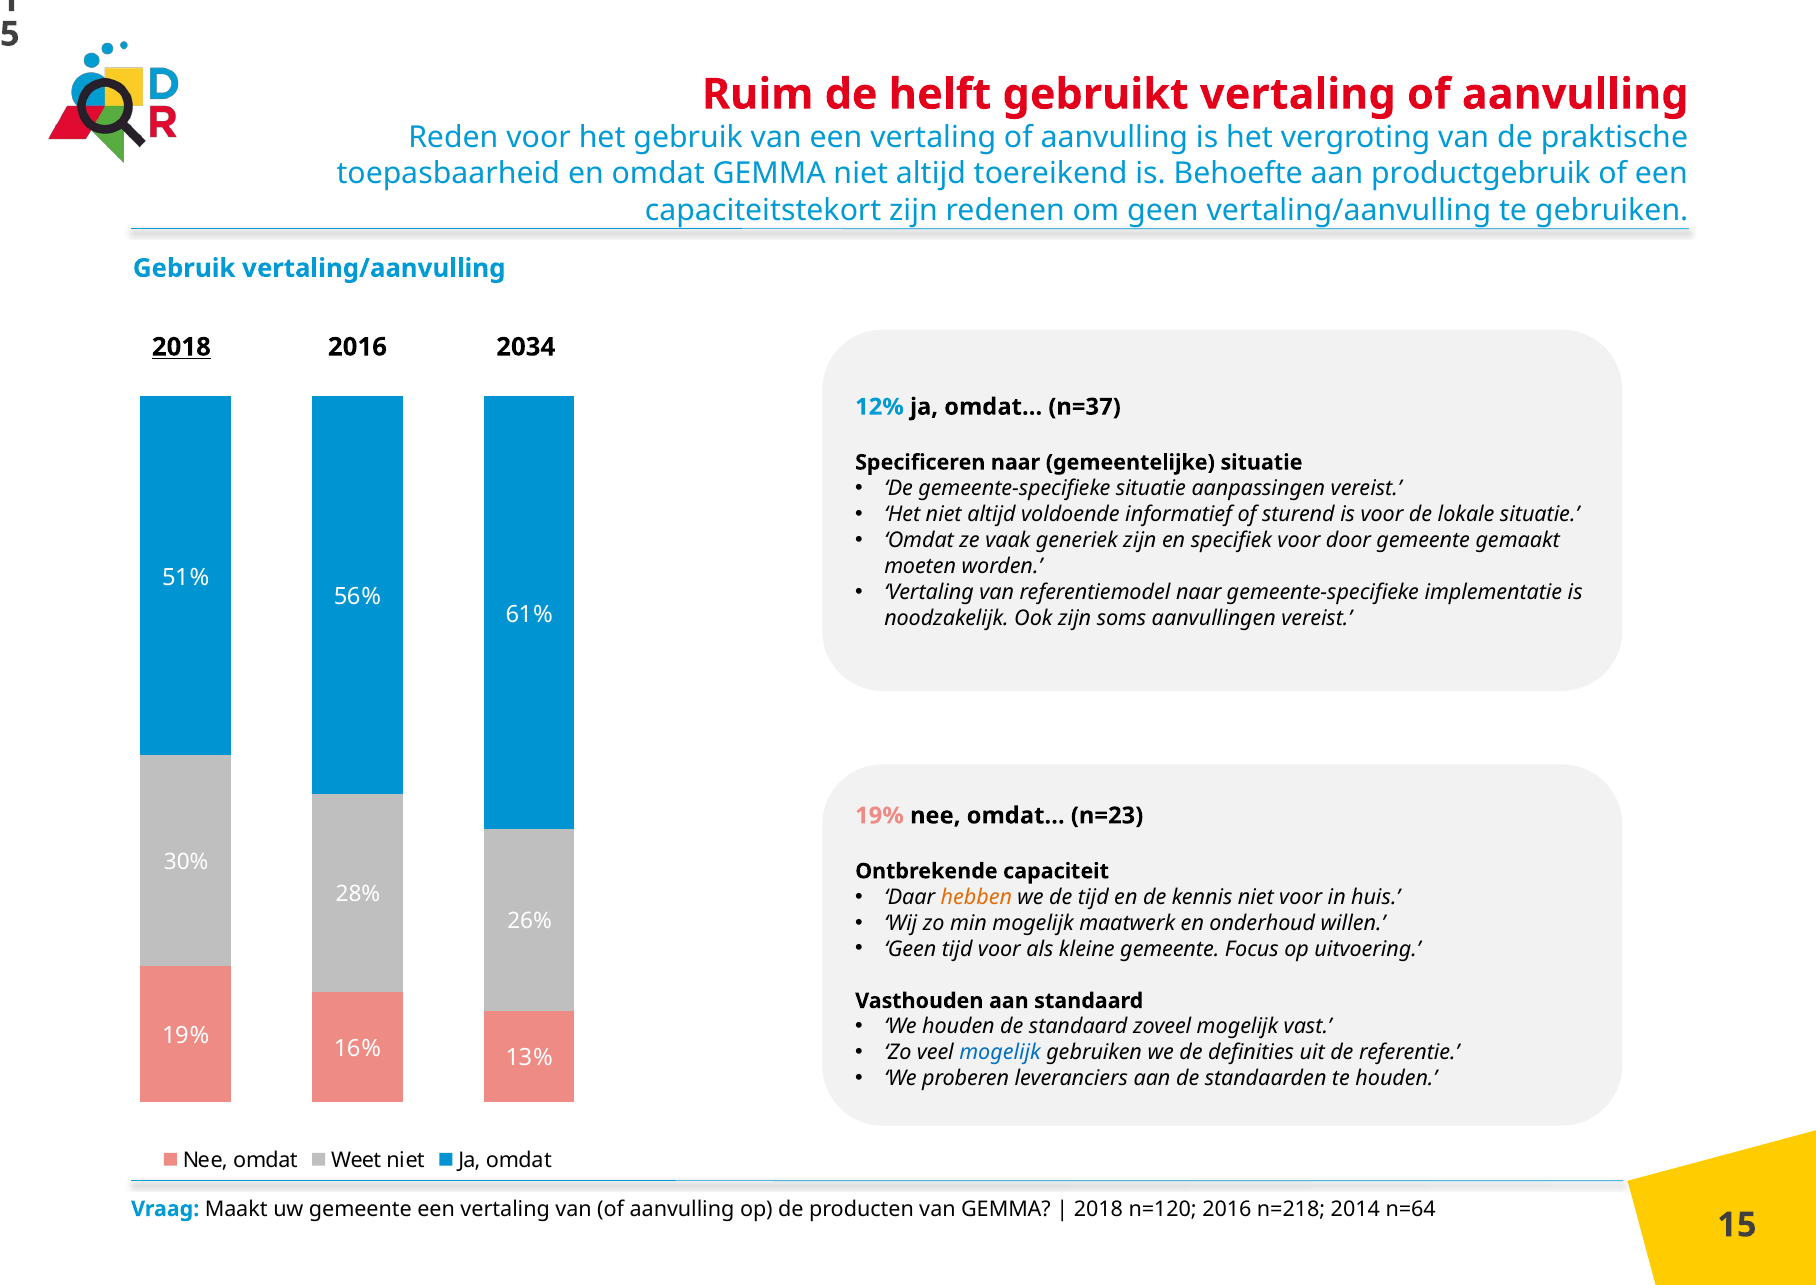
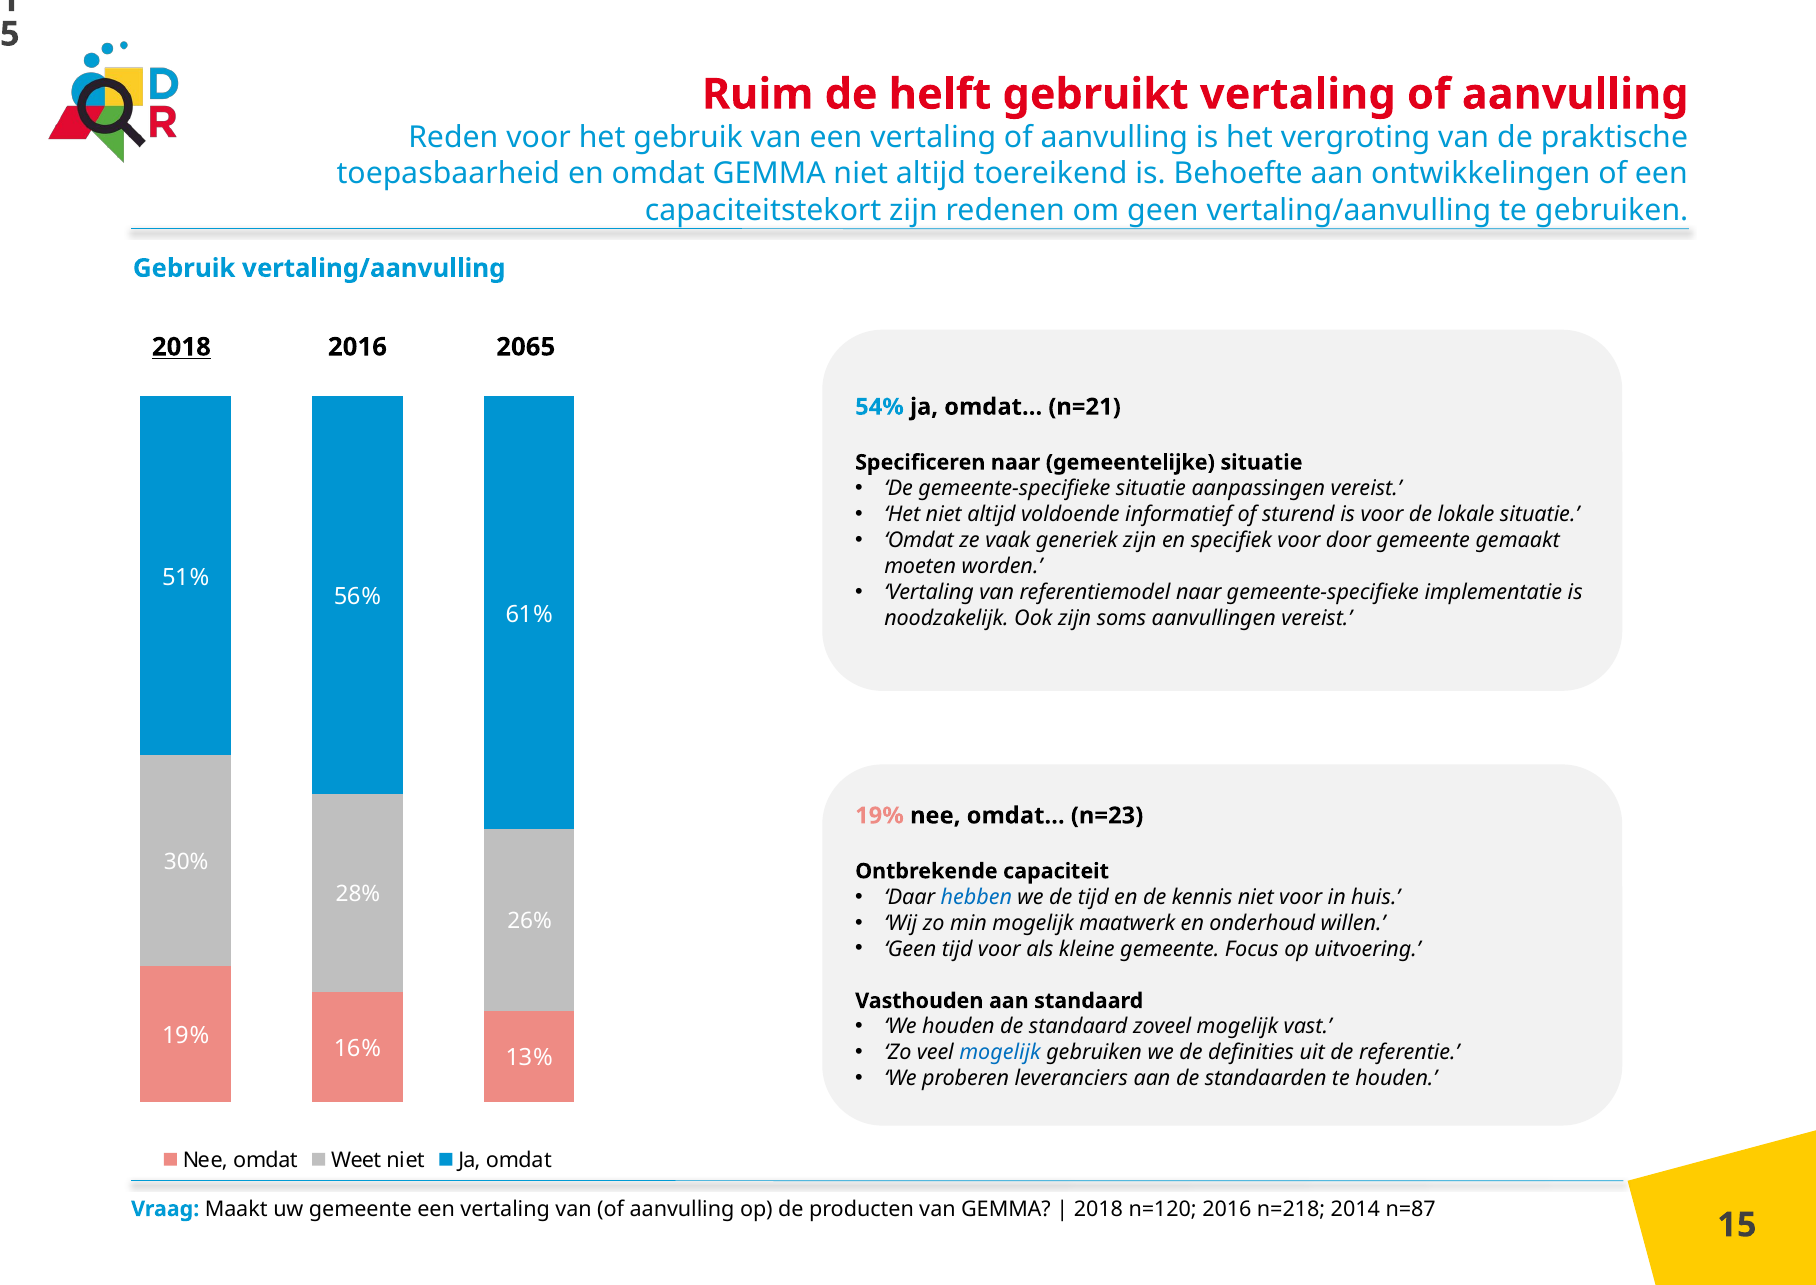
productgebruik: productgebruik -> ontwikkelingen (1481, 174)
2034: 2034 -> 2065 (526, 347)
12%: 12% -> 54% (879, 407)
n=37: n=37 -> n=21 (1085, 407)
hebben colour: orange -> blue (976, 897)
n=64: n=64 -> n=87 (1411, 1209)
